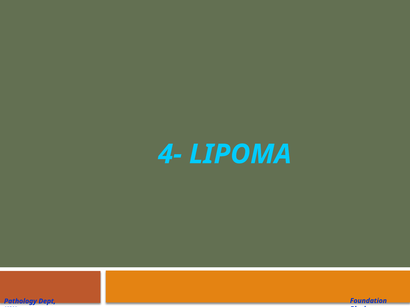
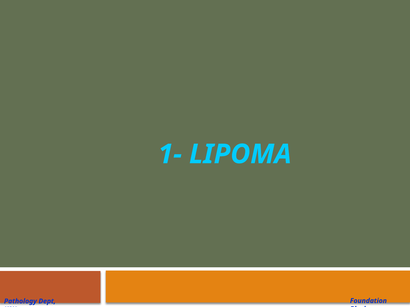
4-: 4- -> 1- (170, 154)
